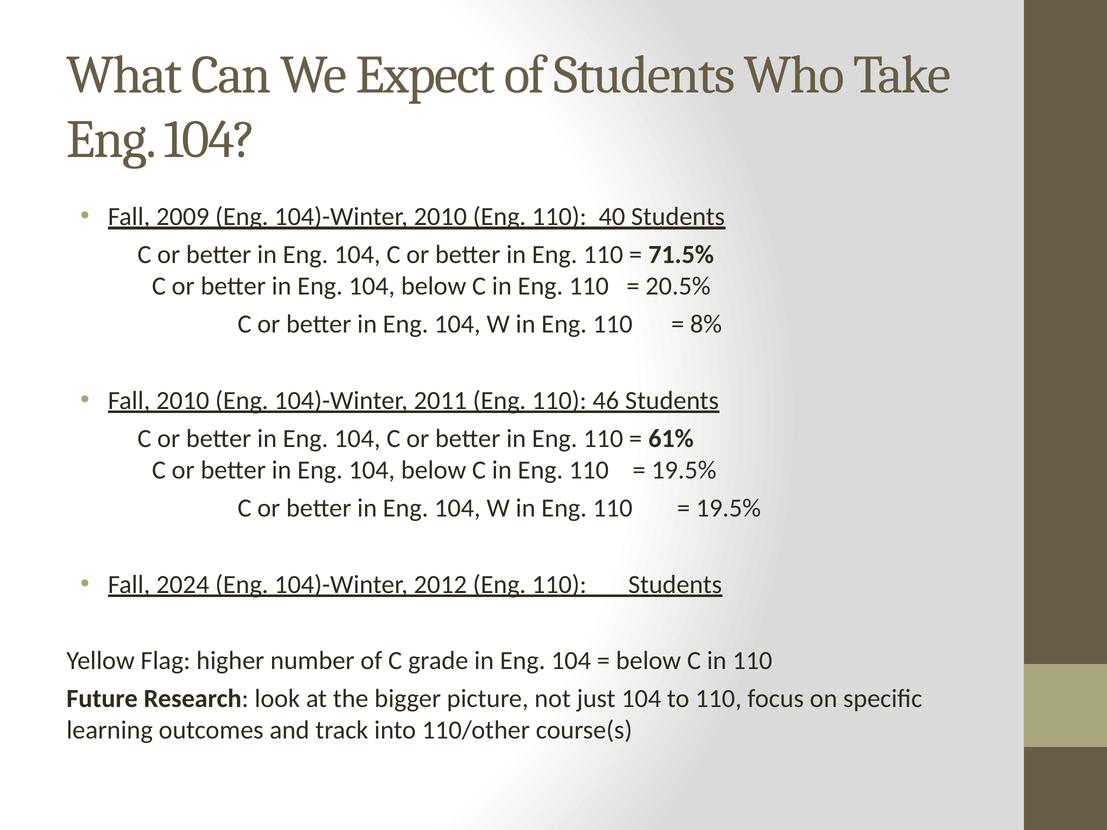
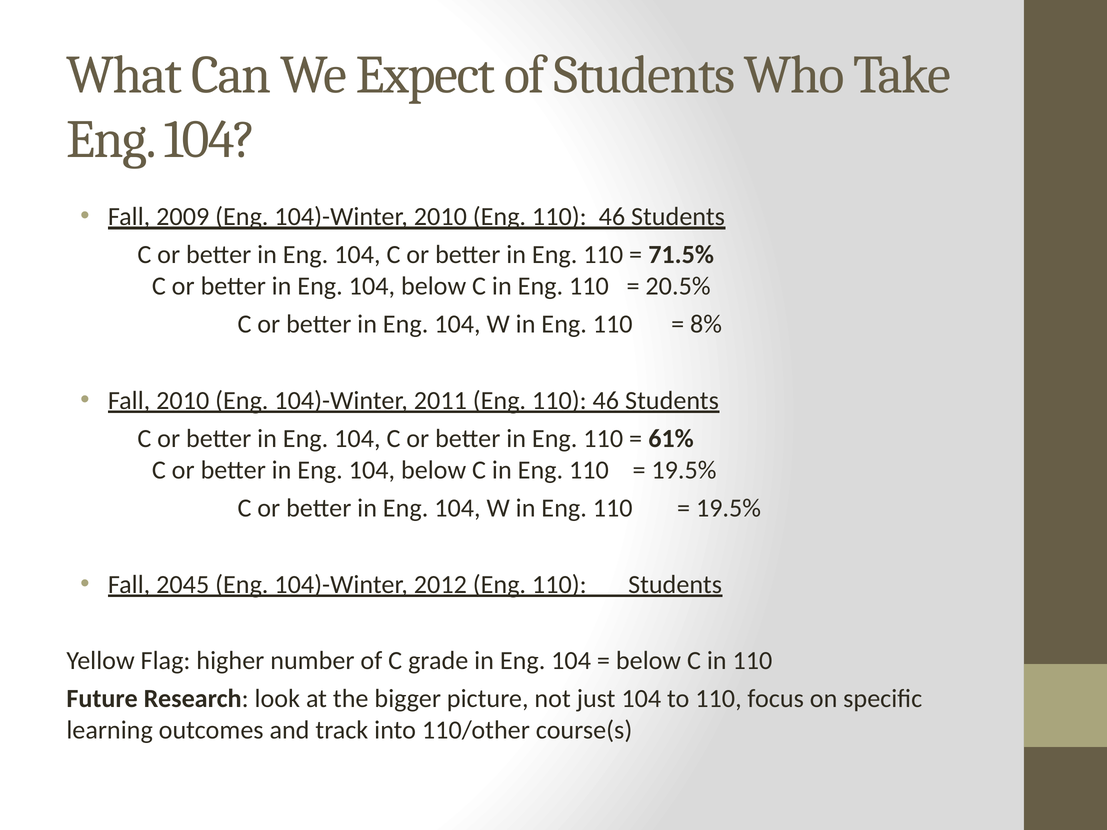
2010 Eng 110 40: 40 -> 46 (612, 217)
2024: 2024 -> 2045 (183, 585)
